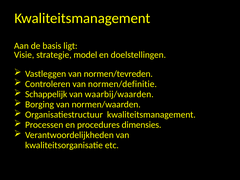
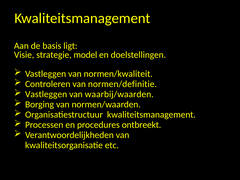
normen/tevreden: normen/tevreden -> normen/kwaliteit (118, 74)
Schappelijk: Schappelijk -> Vastleggen (46, 94)
dimensies: dimensies -> ontbreekt (142, 125)
